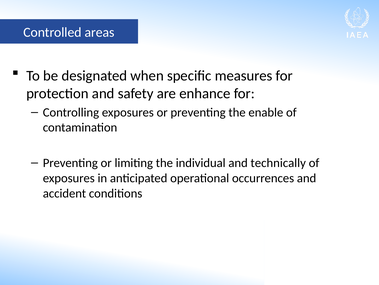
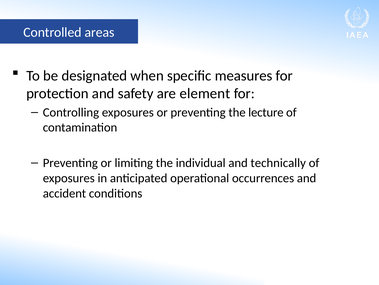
enhance: enhance -> element (205, 93)
enable: enable -> lecture (266, 112)
